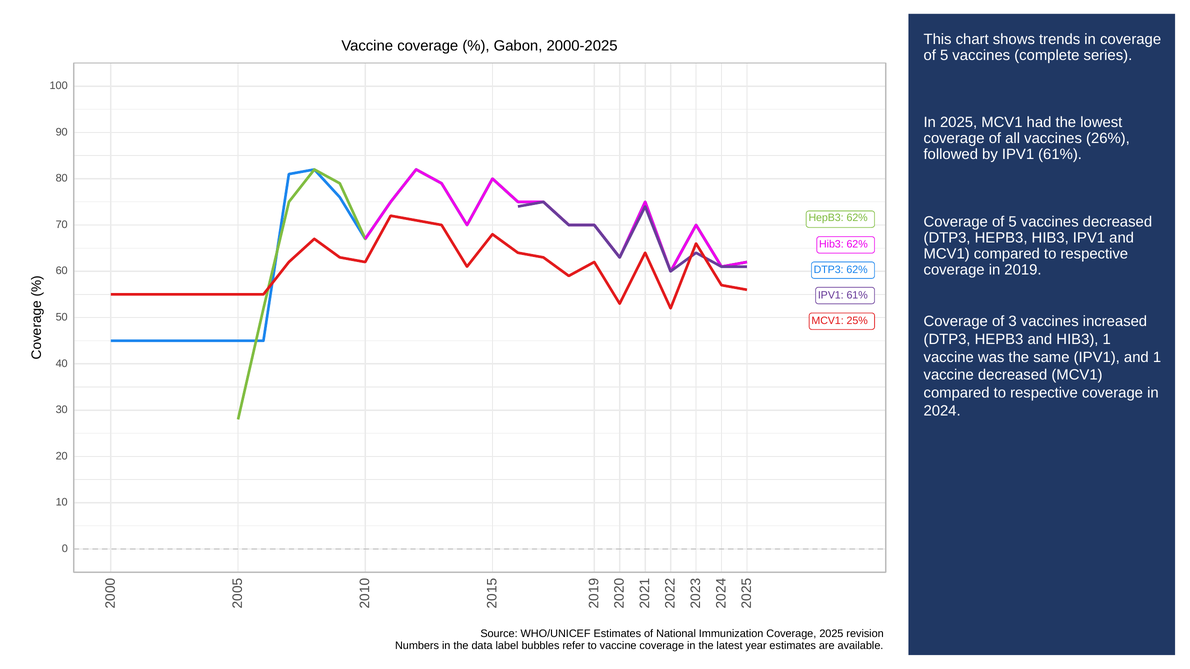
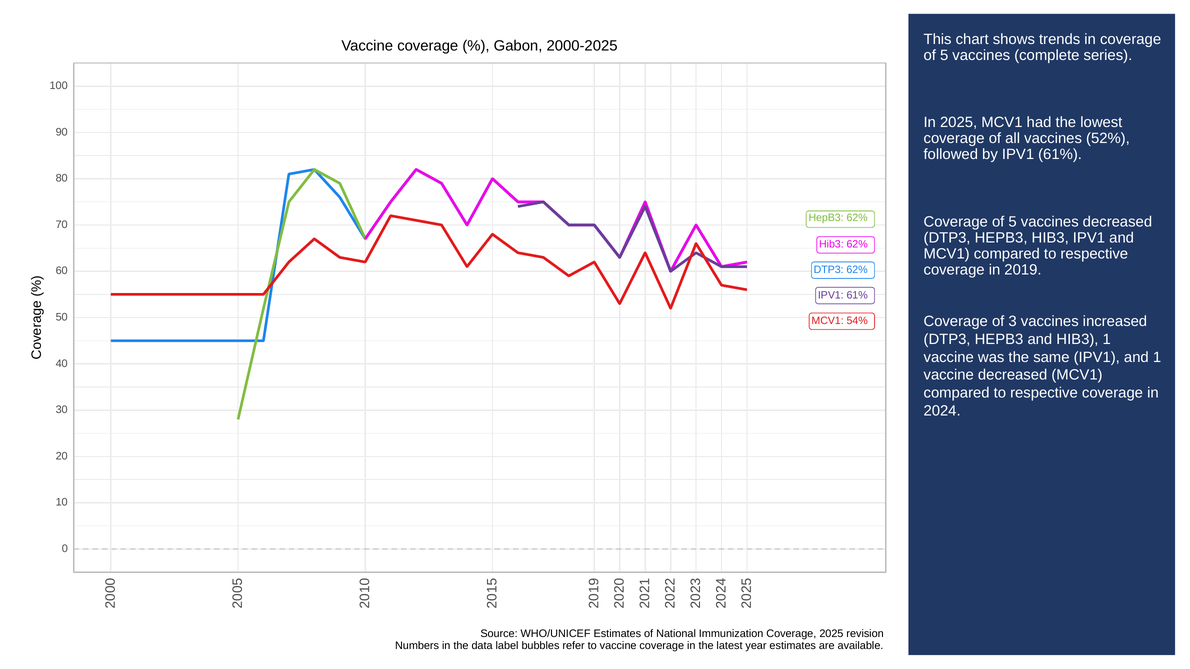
26%: 26% -> 52% (1108, 138)
25%: 25% -> 54% (857, 321)
